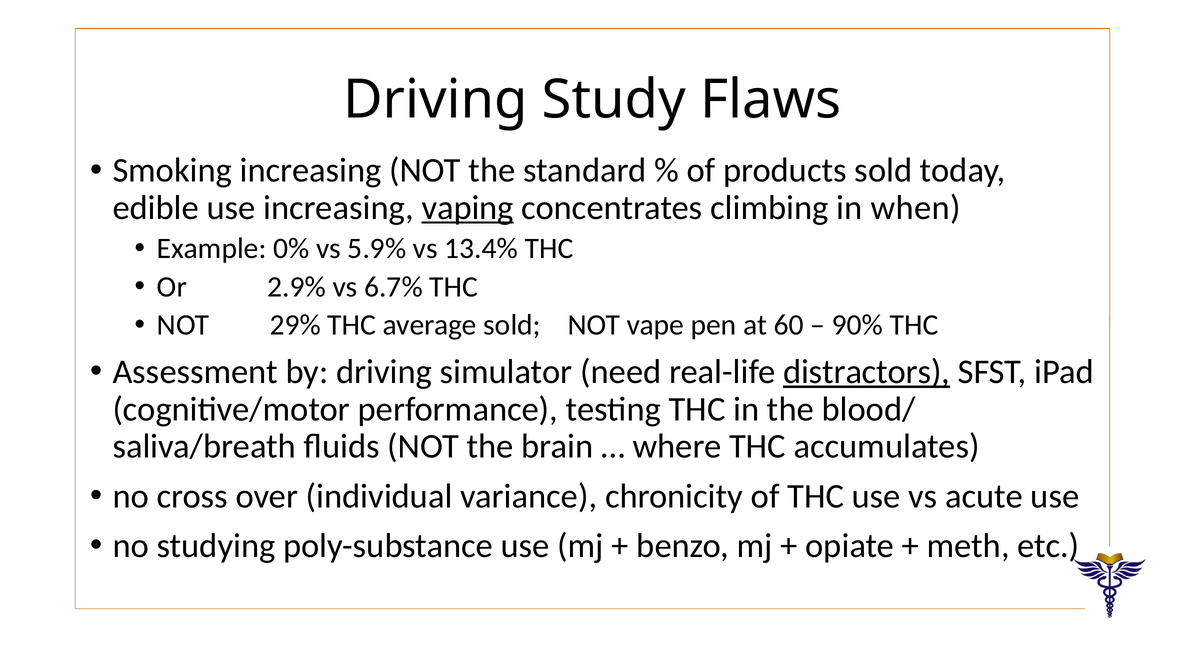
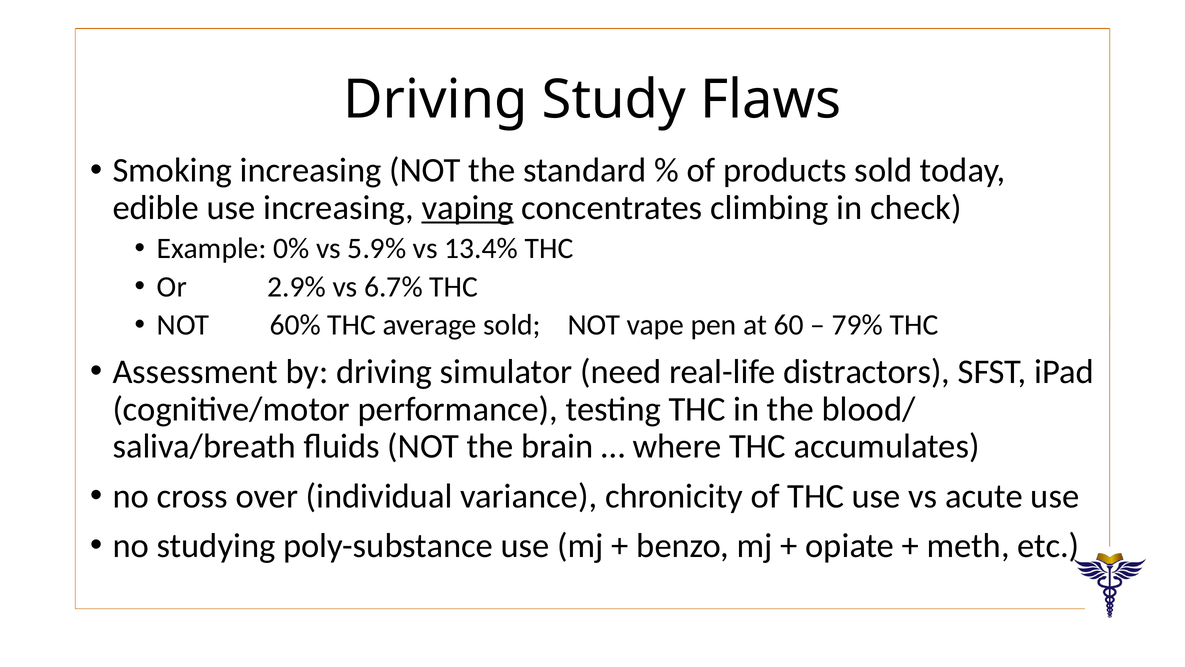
when: when -> check (916, 208)
29%: 29% -> 60% (295, 325)
90%: 90% -> 79% (858, 325)
distractors underline: present -> none (867, 372)
